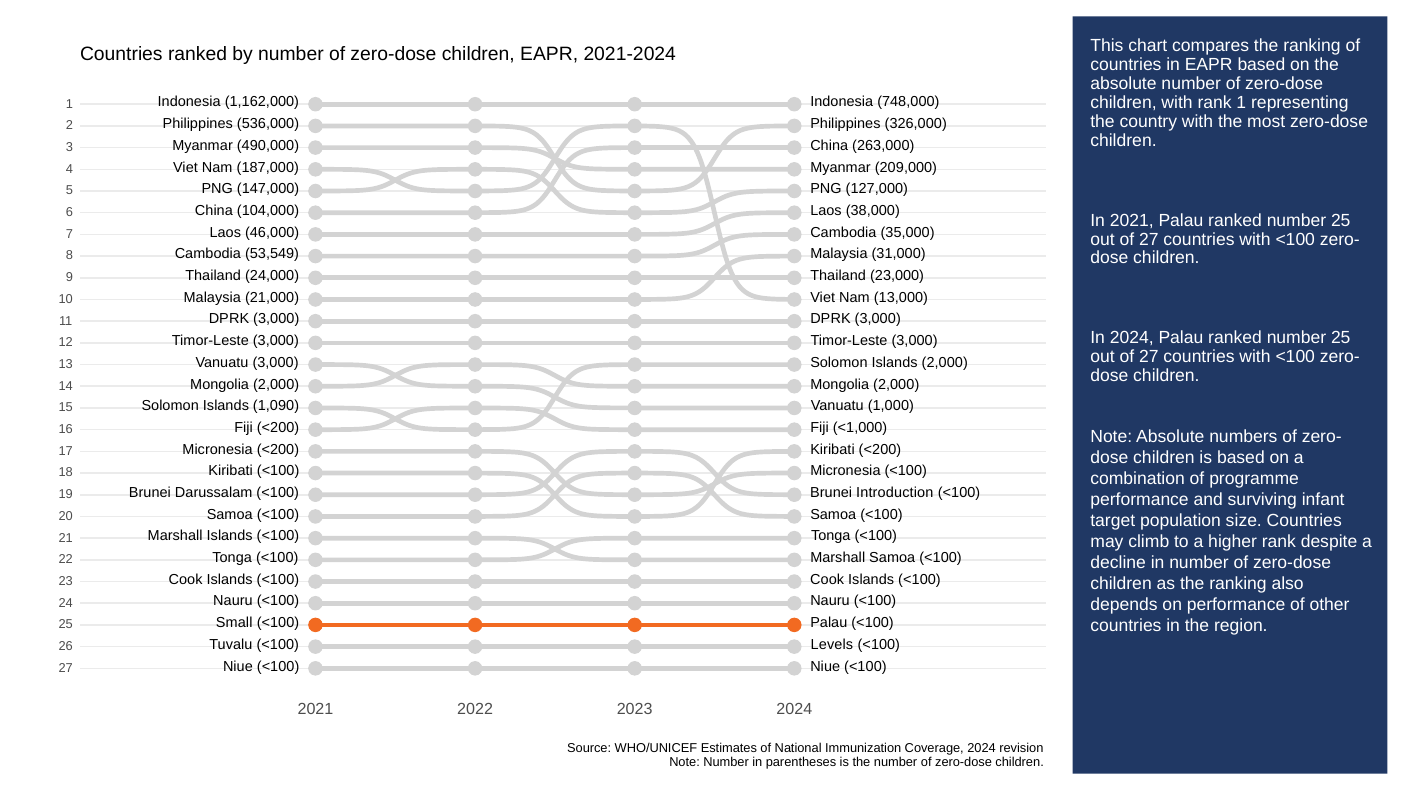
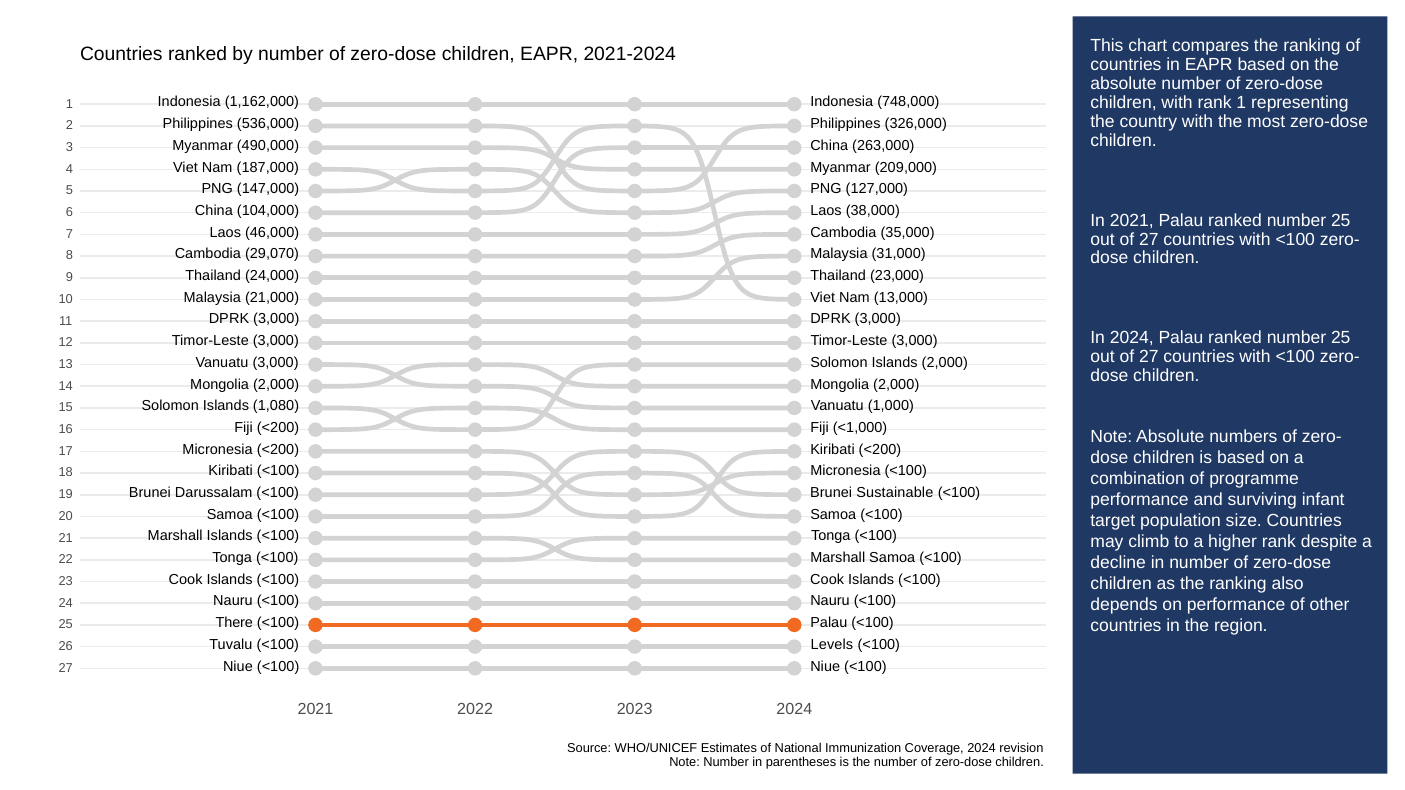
53,549: 53,549 -> 29,070 (272, 254)
1,090: 1,090 -> 1,080 (276, 406)
Introduction: Introduction -> Sustainable (895, 493)
Small: Small -> There (234, 623)
